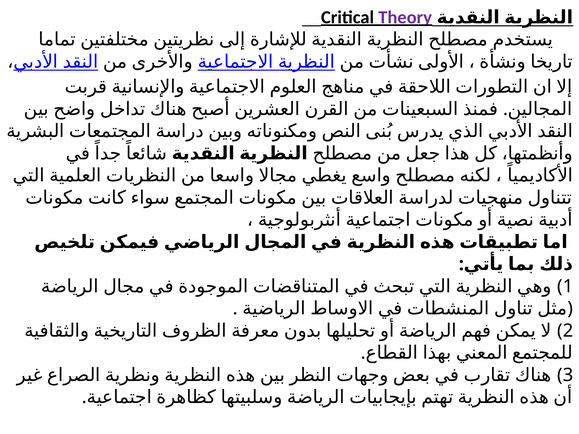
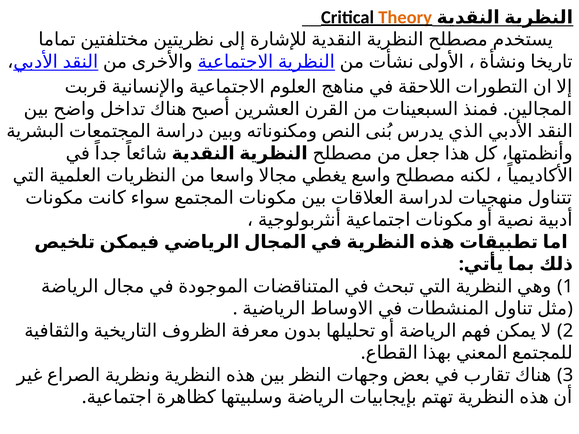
Theory colour: purple -> orange (405, 17)
